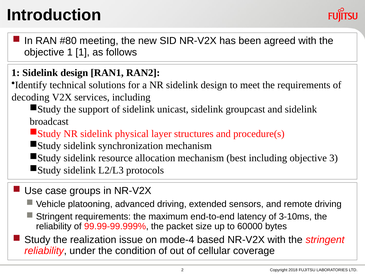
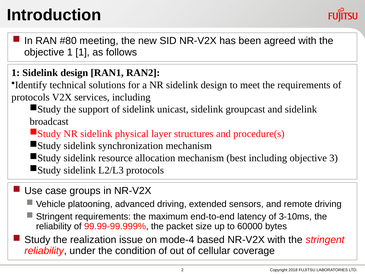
decoding: decoding -> protocols (31, 97)
